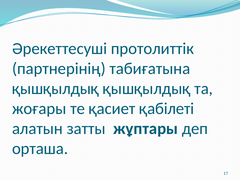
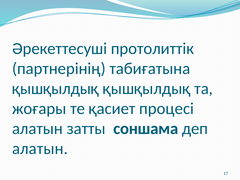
қабілеті: қабілеті -> процесі (167, 109)
жұптары: жұптары -> соншама (146, 129)
орташа: орташа -> алатын (40, 149)
